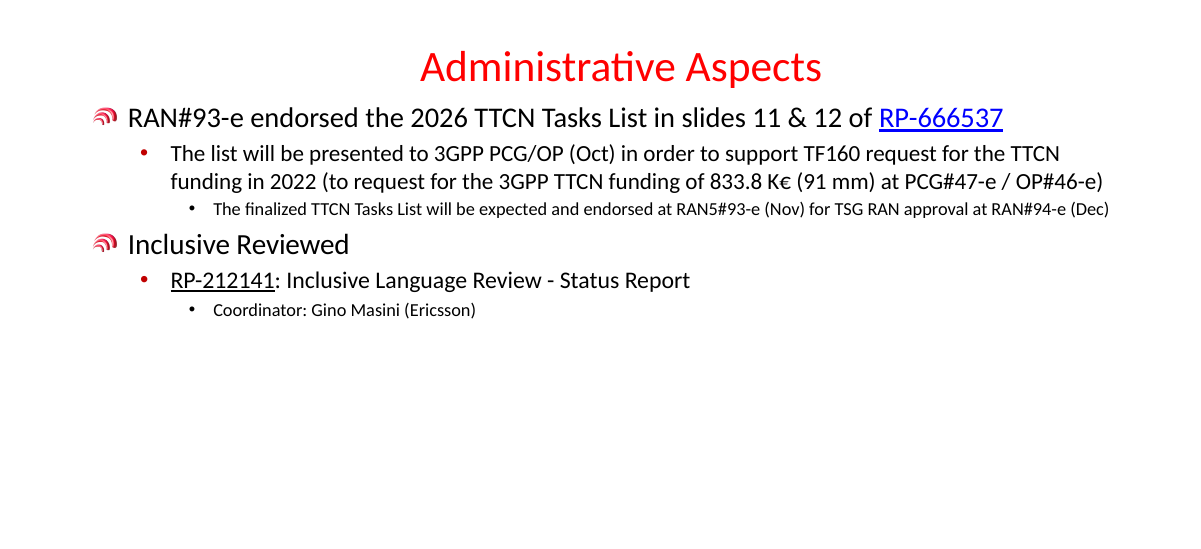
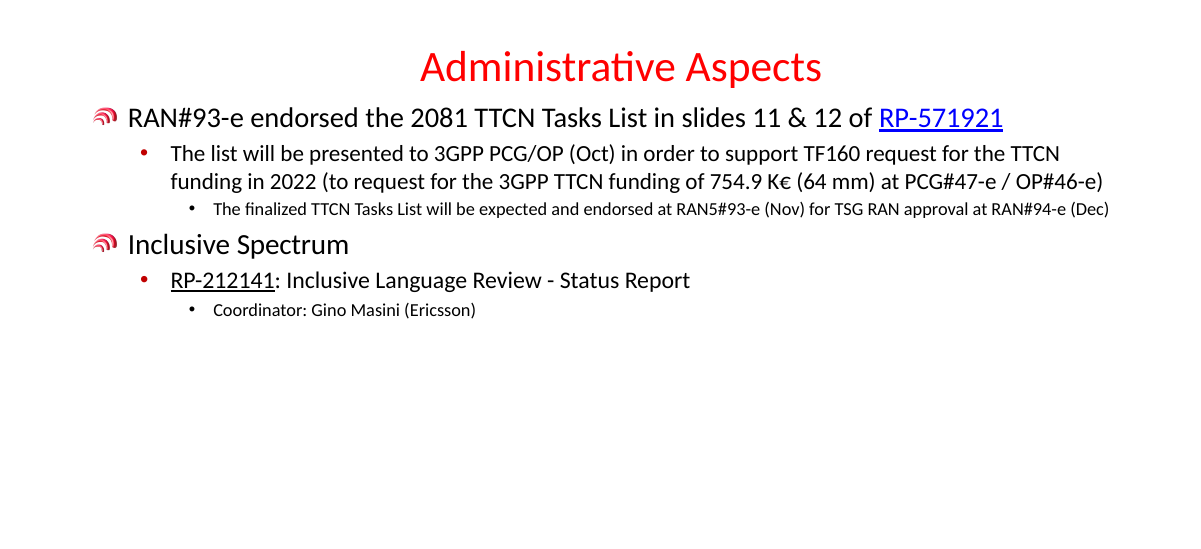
2026: 2026 -> 2081 (439, 118)
RP-666537: RP-666537 -> RP-571921 (941, 118)
833.8: 833.8 -> 754.9 (736, 182)
91: 91 -> 64 (811, 182)
Reviewed: Reviewed -> Spectrum (293, 245)
